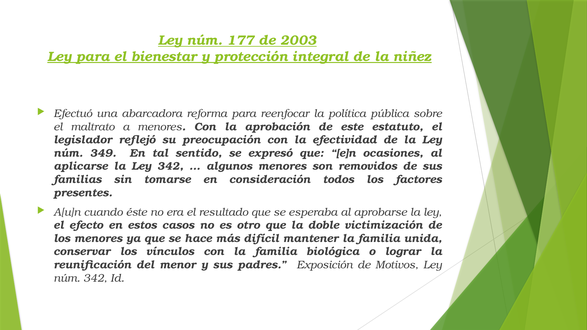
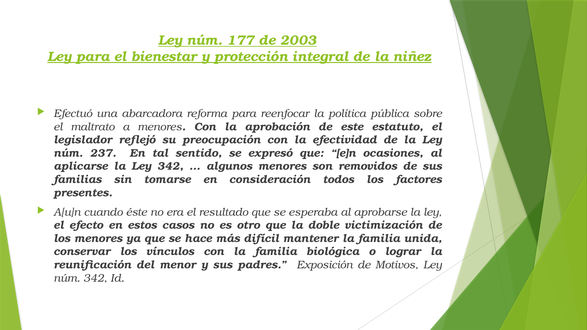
349: 349 -> 237 (103, 153)
